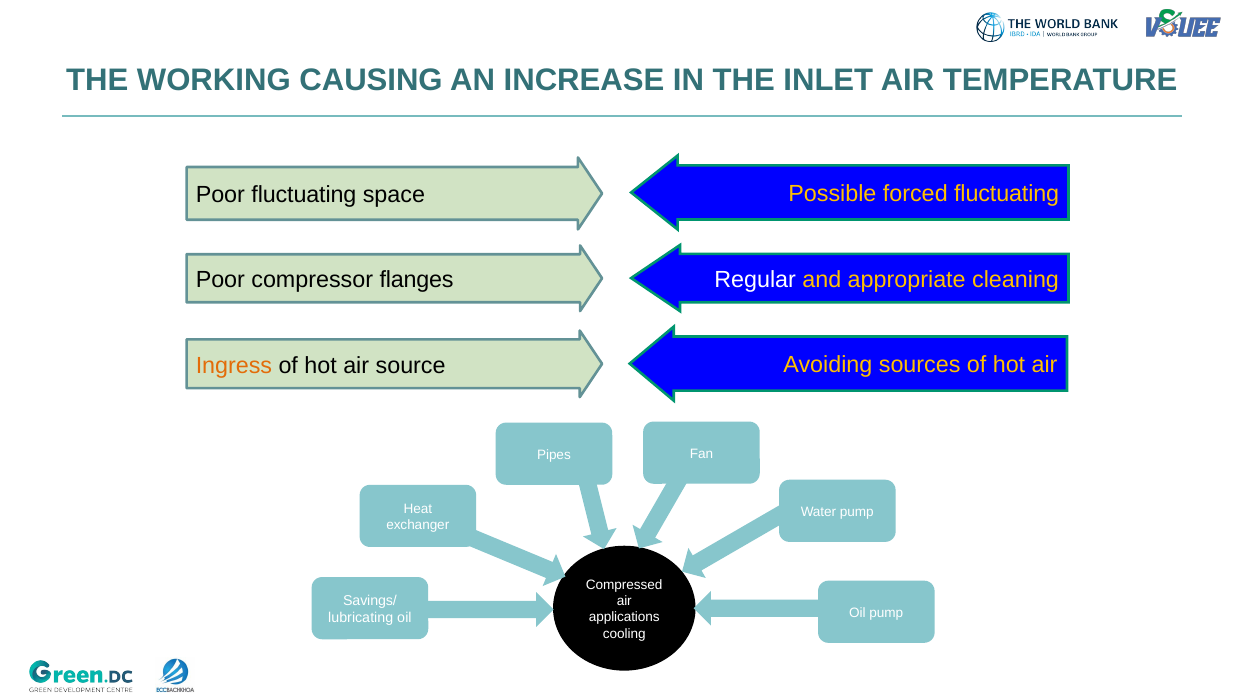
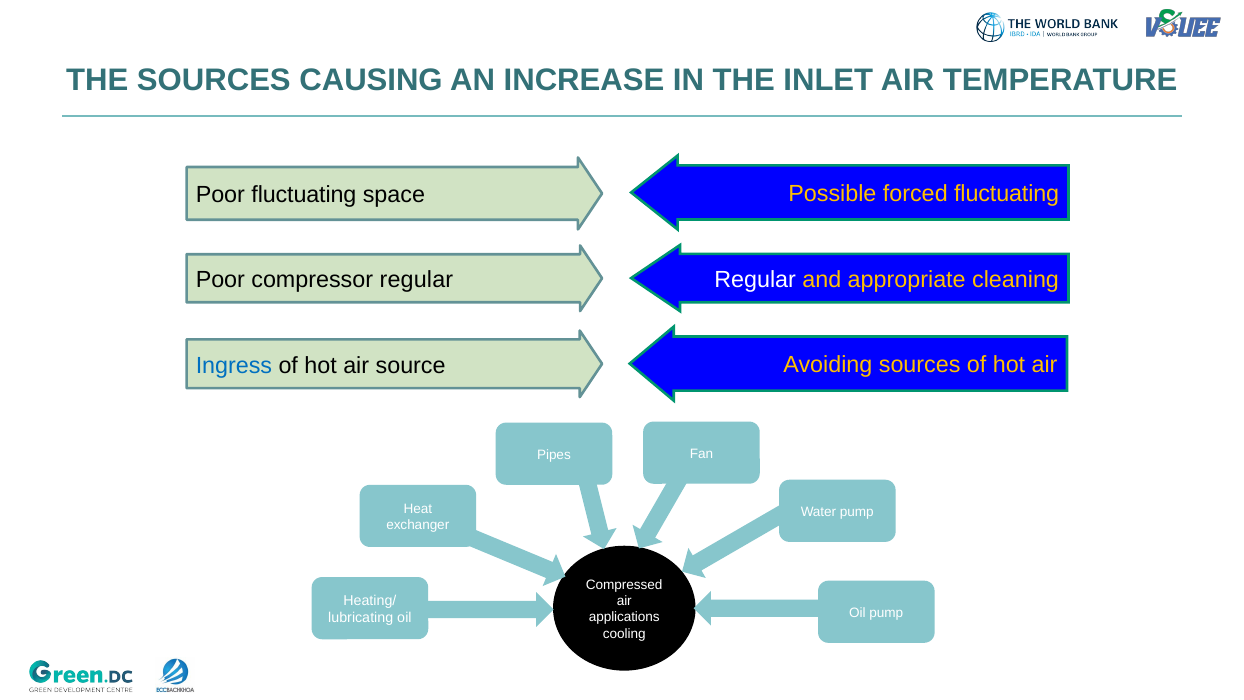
THE WORKING: WORKING -> SOURCES (214, 81)
compressor flanges: flanges -> regular (416, 280)
Ingress colour: orange -> blue (234, 365)
Savings/: Savings/ -> Heating/ (370, 600)
